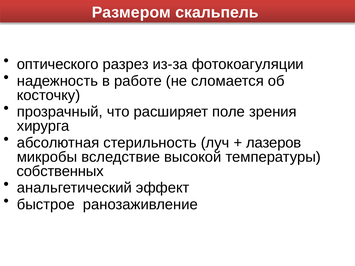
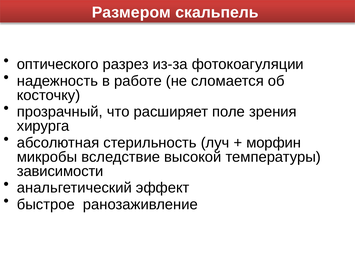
лазеров: лазеров -> морфин (274, 143)
собственных: собственных -> зависимости (60, 171)
